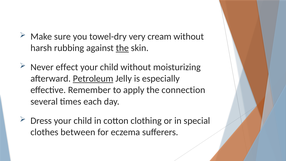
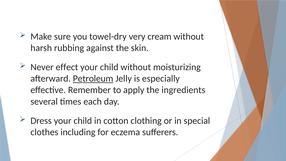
the underline: present -> none (122, 48)
connection: connection -> ingredients (183, 90)
between: between -> including (78, 132)
